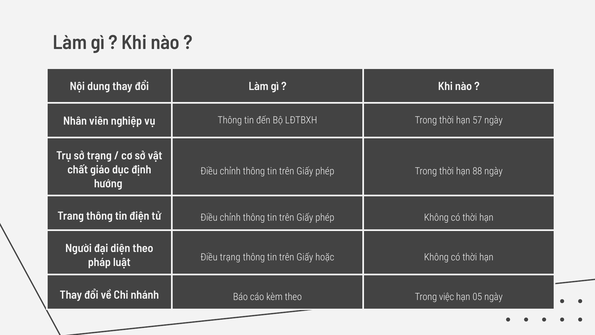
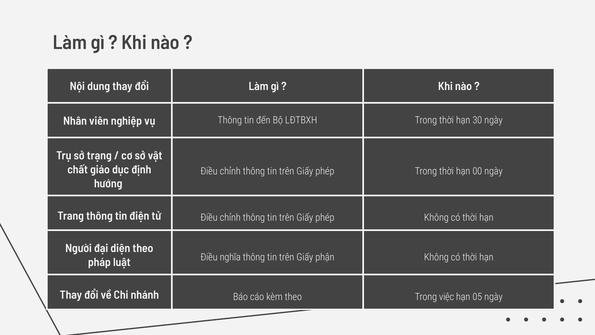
57: 57 -> 30 (477, 120)
88: 88 -> 00 (477, 171)
Điều trạng: trạng -> nghĩa (230, 257)
hoặc: hoặc -> phận (325, 257)
